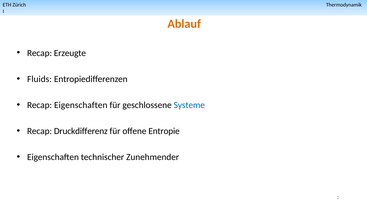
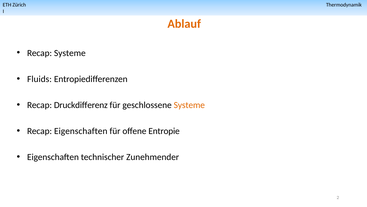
Recap Erzeugte: Erzeugte -> Systeme (70, 53)
Recap Eigenschaften: Eigenschaften -> Druckdifferenz (81, 105)
Systeme colour: blue -> orange (189, 105)
Recap Druckdifferenz: Druckdifferenz -> Eigenschaften (81, 131)
